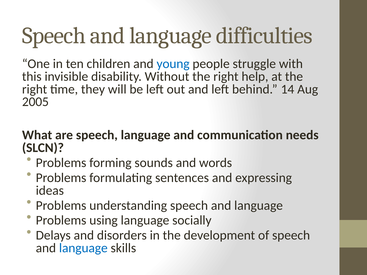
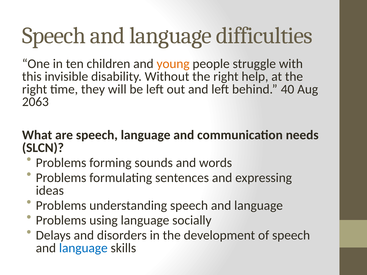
young colour: blue -> orange (173, 64)
14: 14 -> 40 (288, 89)
2005: 2005 -> 2063 (35, 102)
